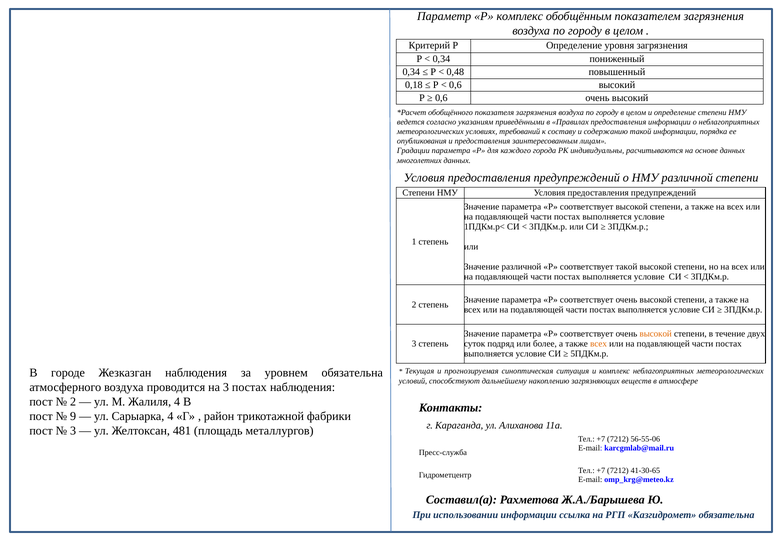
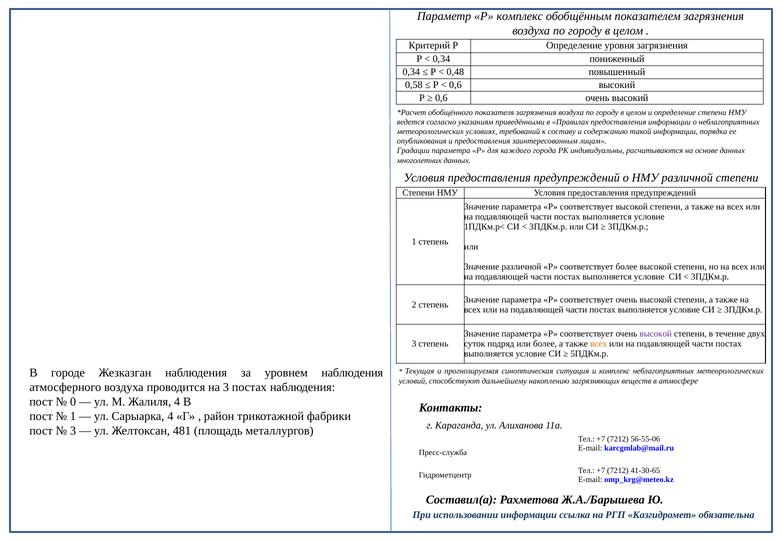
0,18: 0,18 -> 0,58 (414, 85)
соответствует такой: такой -> более (626, 267)
высокой colour: orange -> purple (656, 334)
уровнем обязательна: обязательна -> наблюдения (352, 373)
2: 2 -> 0 (73, 402)
9: 9 -> 1 (73, 417)
